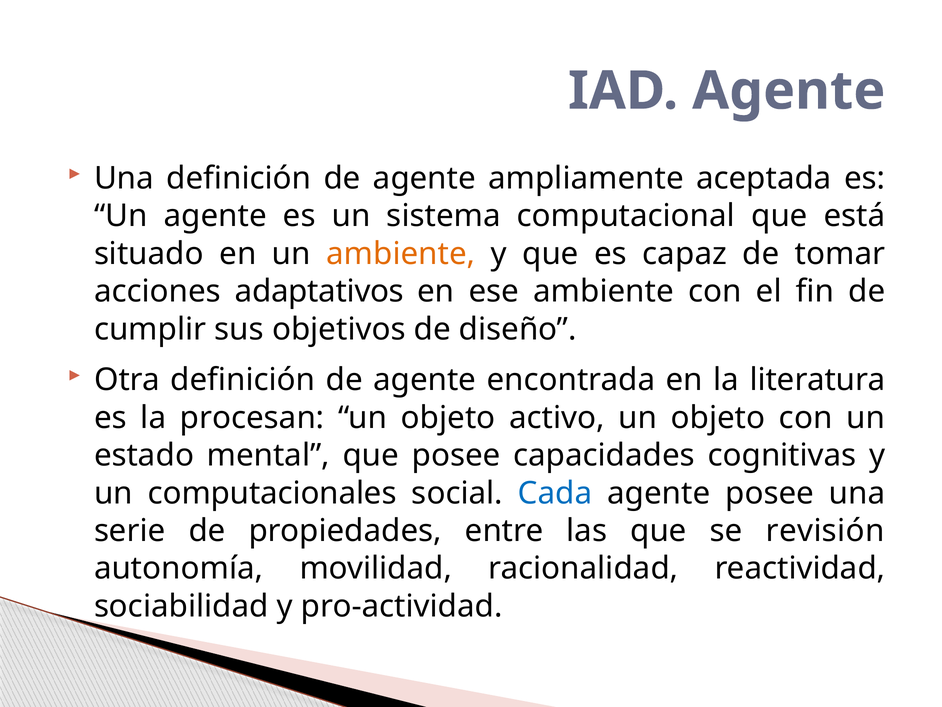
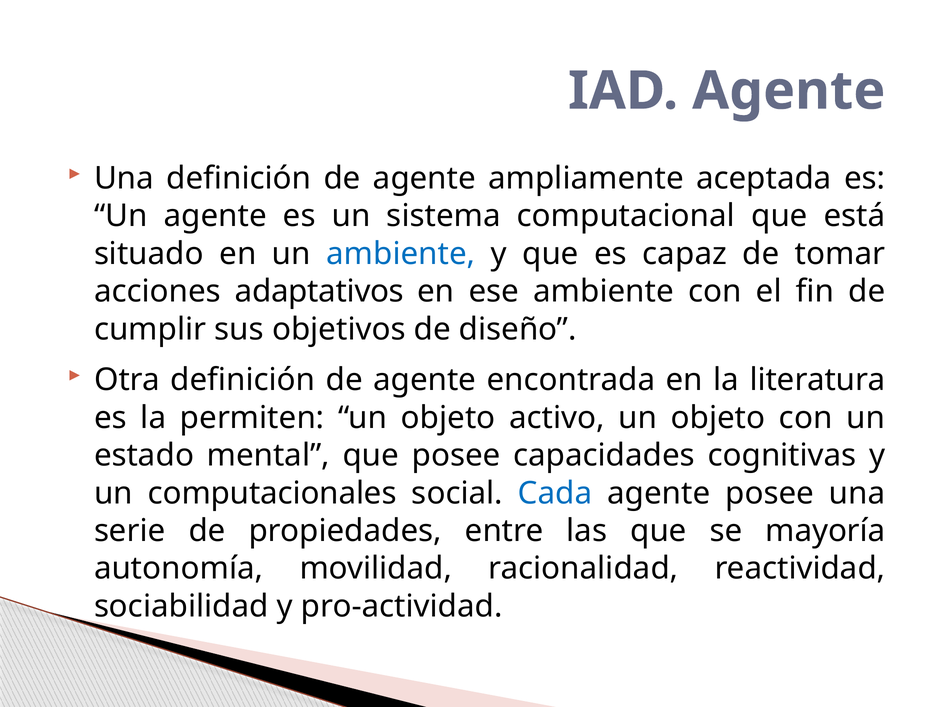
ambiente colour: orange -> blue (401, 254)
procesan: procesan -> permiten (252, 417)
revisión: revisión -> mayoría (825, 531)
